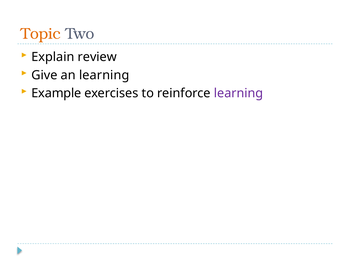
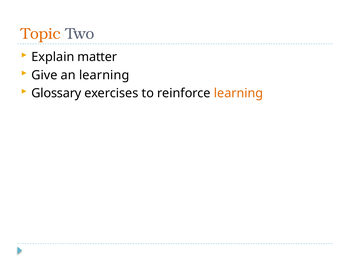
review: review -> matter (97, 57)
Example: Example -> Glossary (56, 93)
learning colour: purple -> orange (239, 93)
